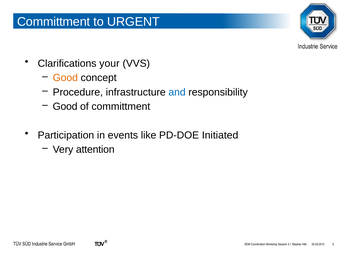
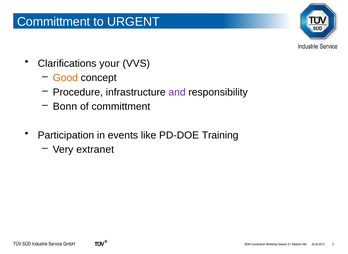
and colour: blue -> purple (177, 92)
Good: Good -> Bonn (65, 107)
Initiated: Initiated -> Training (220, 135)
attention: attention -> extranet (95, 150)
